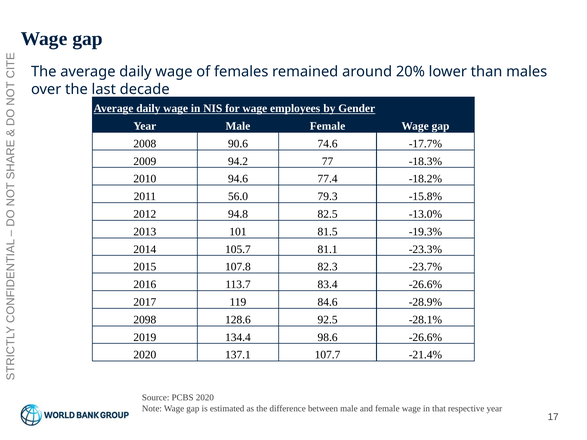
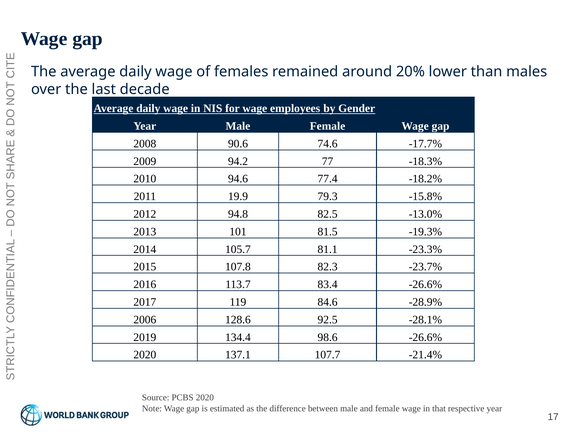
56.0: 56.0 -> 19.9 (238, 197)
2098: 2098 -> 2006 (145, 320)
